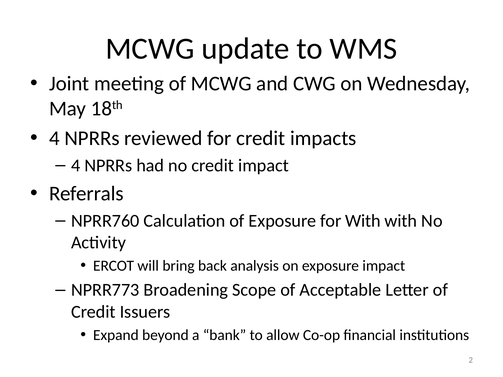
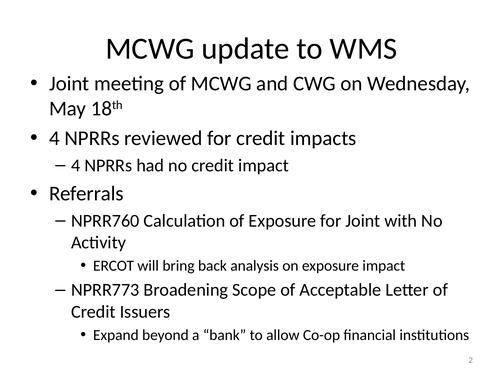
for With: With -> Joint (363, 221)
